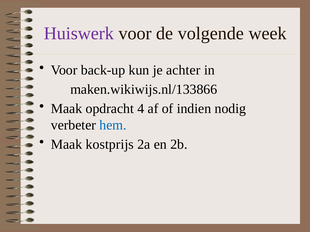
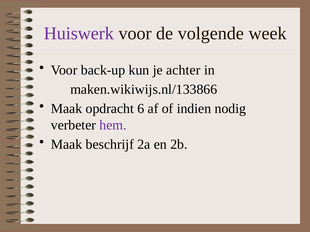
4: 4 -> 6 (141, 109)
hem colour: blue -> purple (113, 125)
kostprijs: kostprijs -> beschrijf (110, 145)
